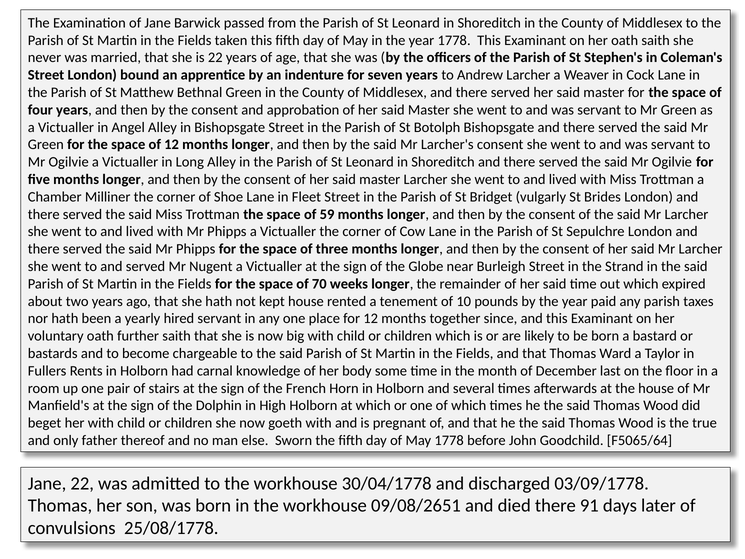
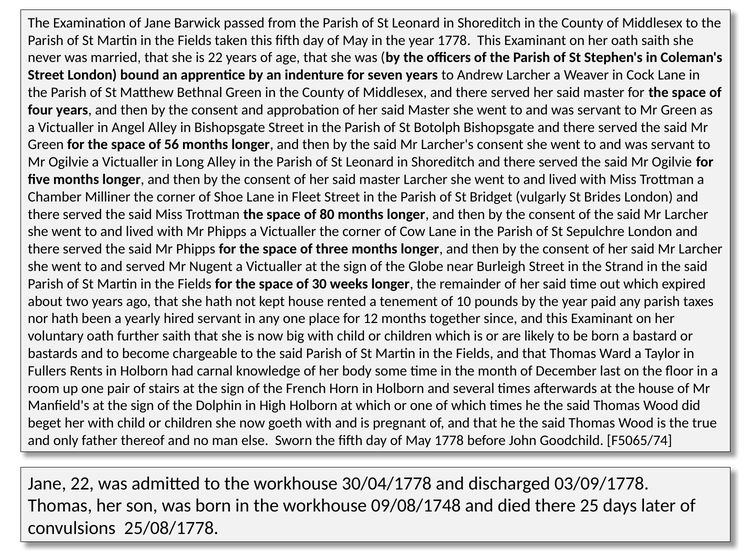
of 12: 12 -> 56 (172, 145)
59: 59 -> 80 (327, 214)
70: 70 -> 30 (319, 284)
F5065/64: F5065/64 -> F5065/74 (639, 440)
09/08/2651: 09/08/2651 -> 09/08/1748 (416, 506)
91: 91 -> 25 (589, 506)
